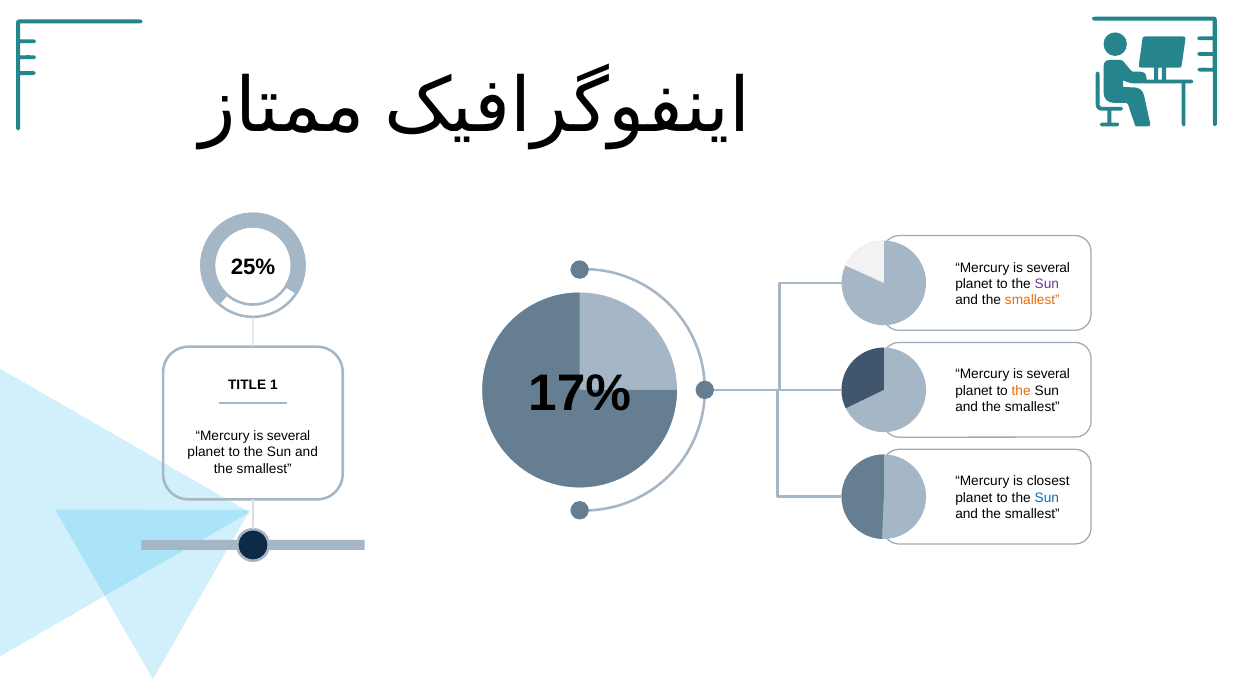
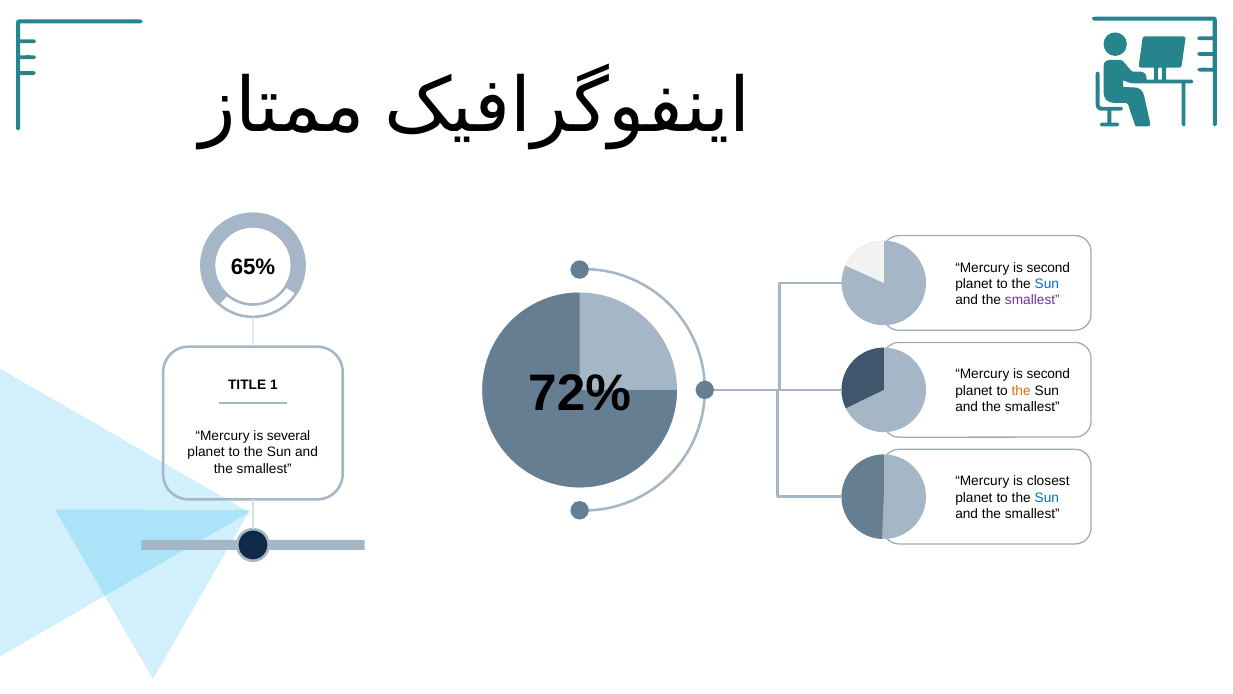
25%: 25% -> 65% (253, 267)
several: several -> second (1048, 267)
Sun colour: purple -> blue (1047, 284)
smallest colour: orange -> purple (1032, 300)
several: several -> second (1048, 374)
17%: 17% -> 72% (580, 393)
